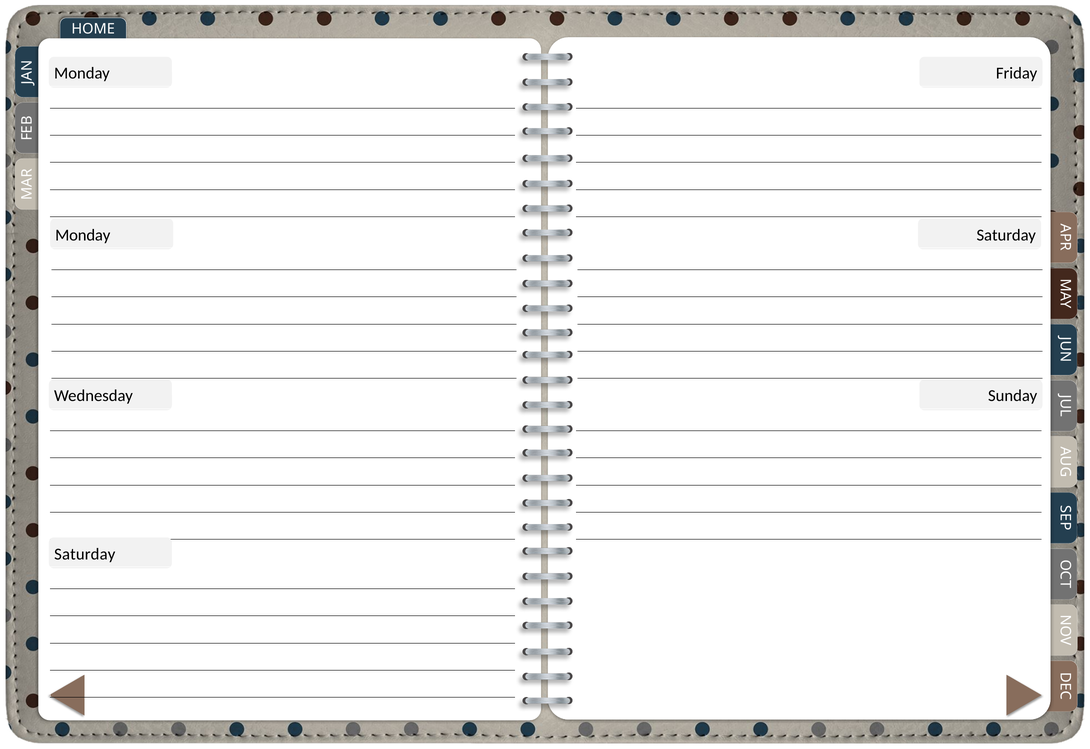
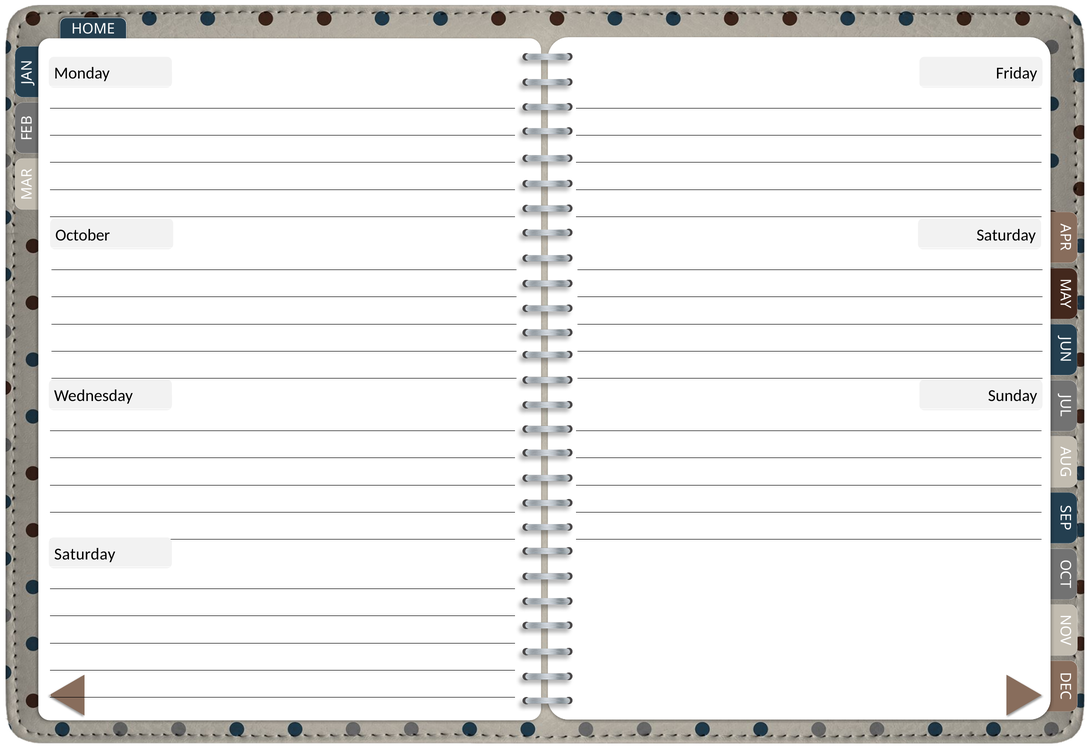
Monday: Monday -> October (83, 235)
